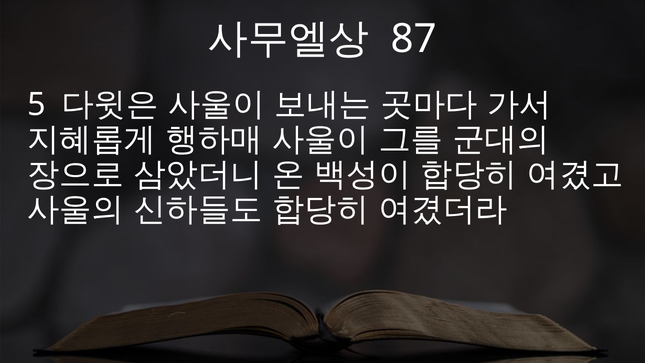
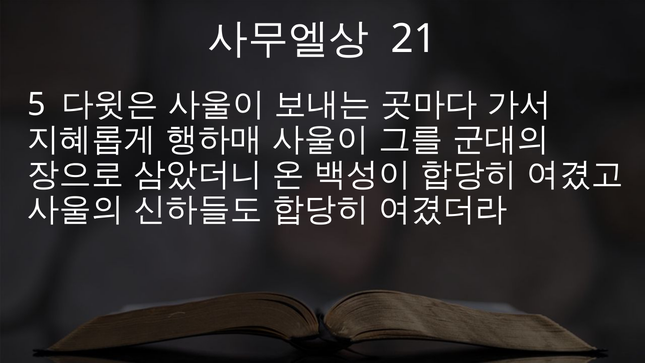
87: 87 -> 21 (414, 39)
